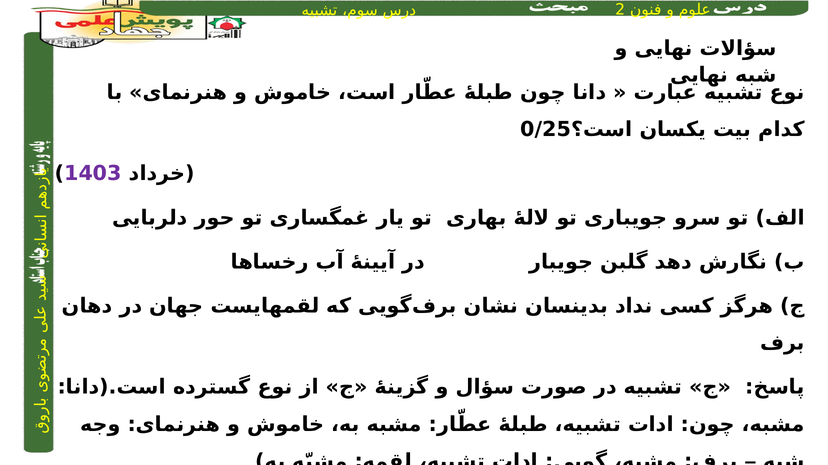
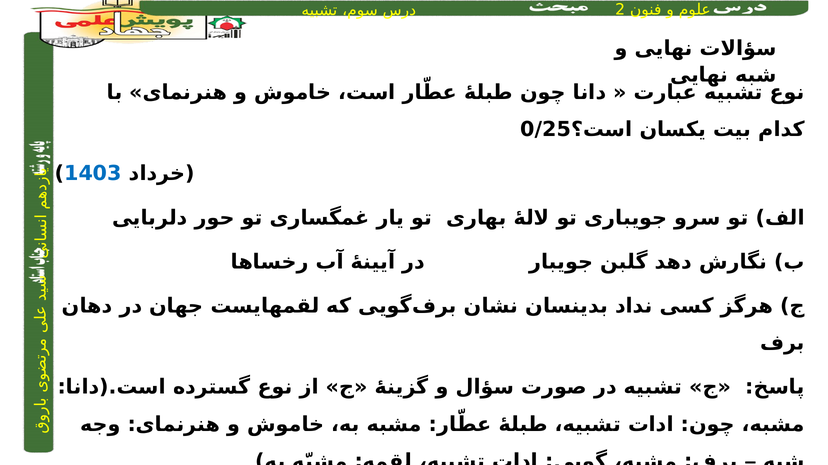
1403 colour: purple -> blue (93, 174)
